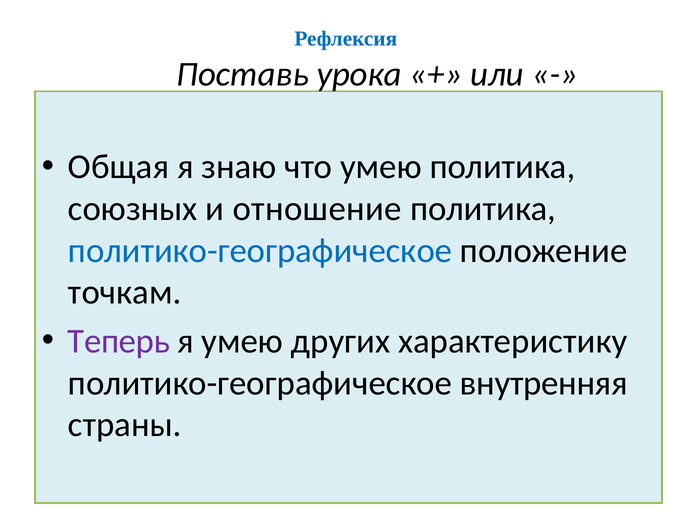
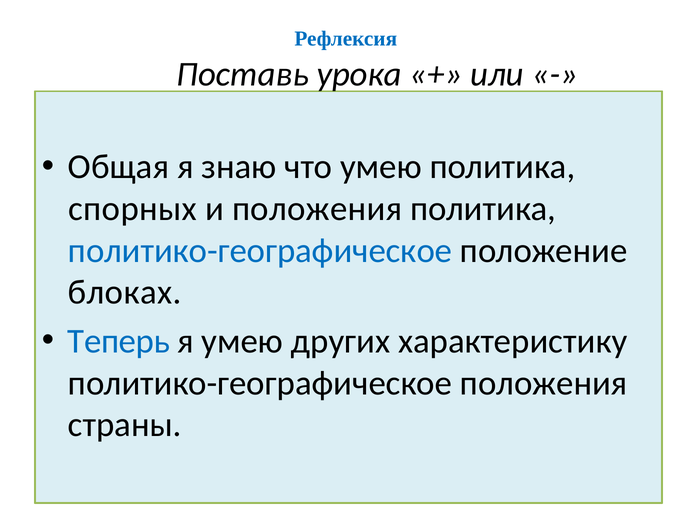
союзных: союзных -> спорных (133, 209)
и отношение: отношение -> положения (317, 209)
точкам: точкам -> блоках (125, 292)
Теперь colour: purple -> blue (119, 341)
политико-географическое внутренняя: внутренняя -> положения (544, 383)
